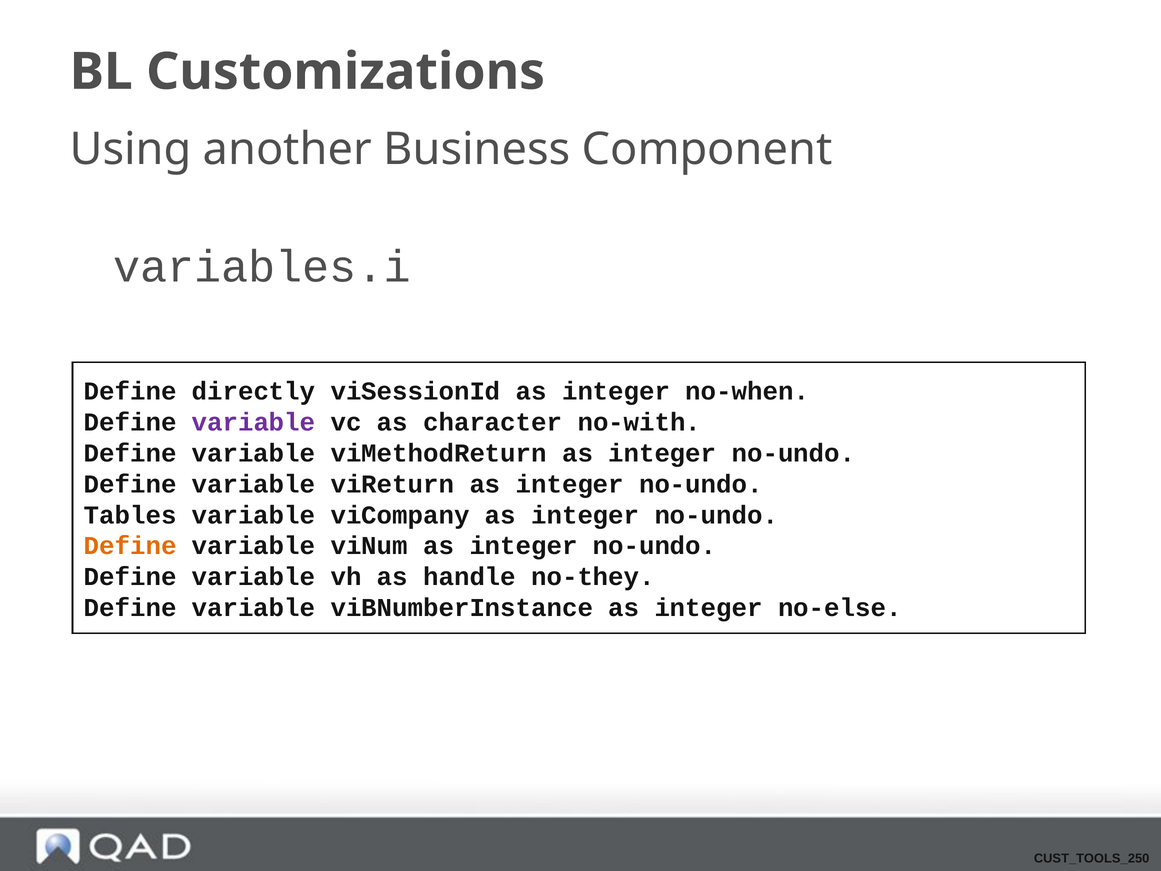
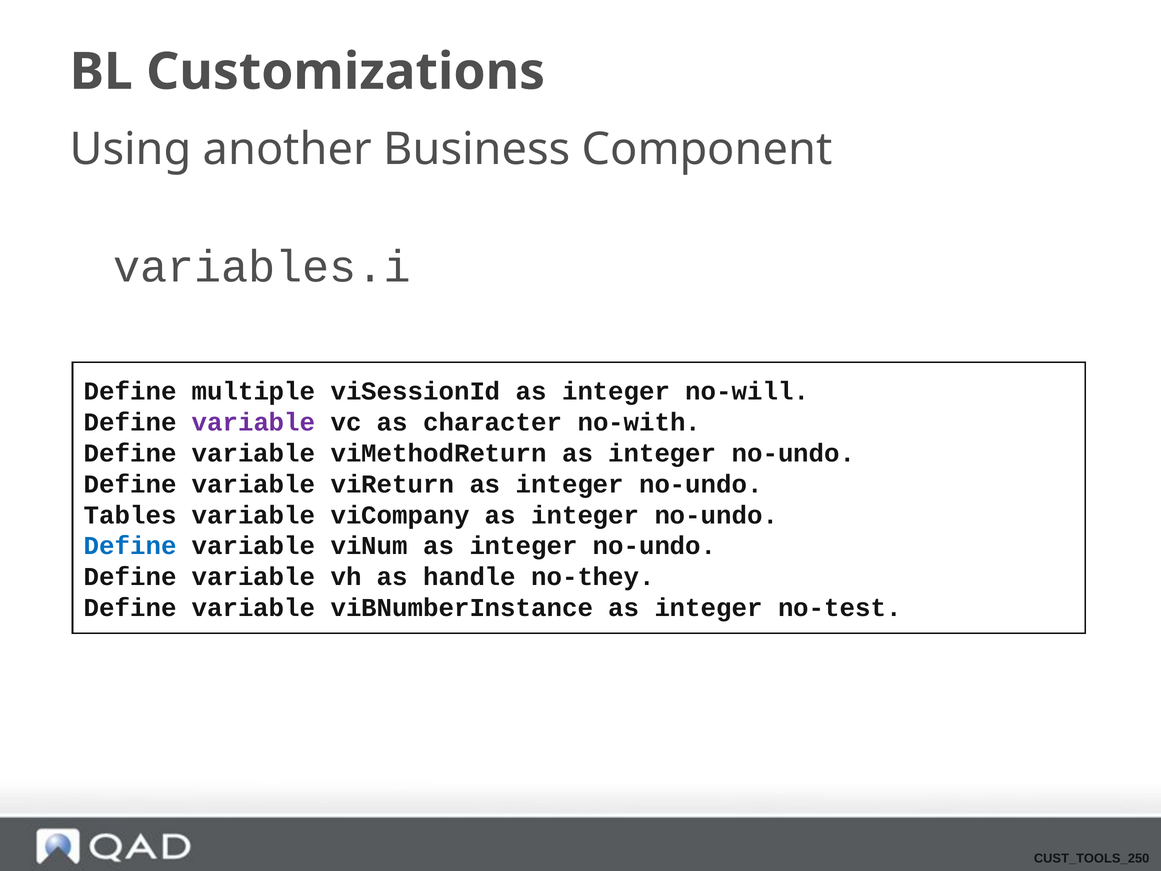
directly: directly -> multiple (254, 391)
no-when: no-when -> no-will (747, 391)
Define colour: orange -> blue (130, 546)
no-else: no-else -> no-test (840, 608)
